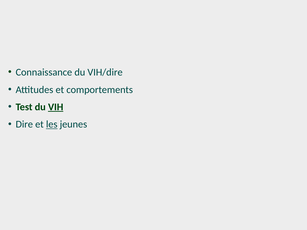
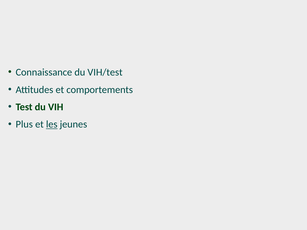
VIH/dire: VIH/dire -> VIH/test (105, 72)
VIH underline: present -> none (56, 107)
Dire: Dire -> Plus (24, 125)
